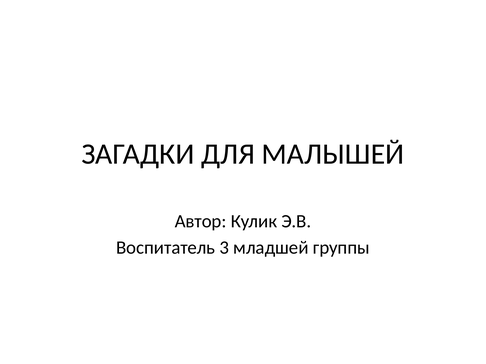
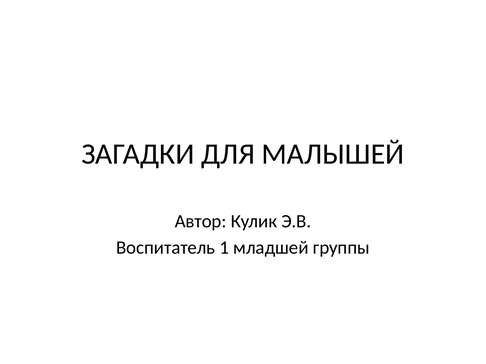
3: 3 -> 1 (224, 248)
